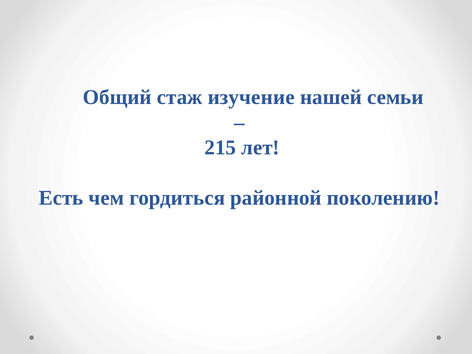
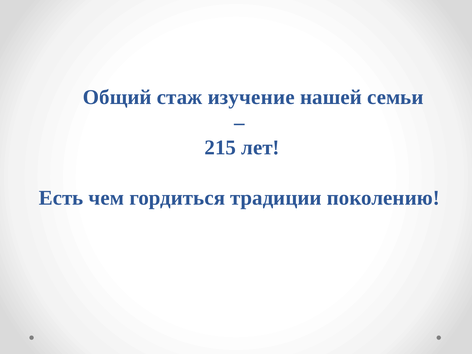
районной: районной -> традиции (276, 198)
